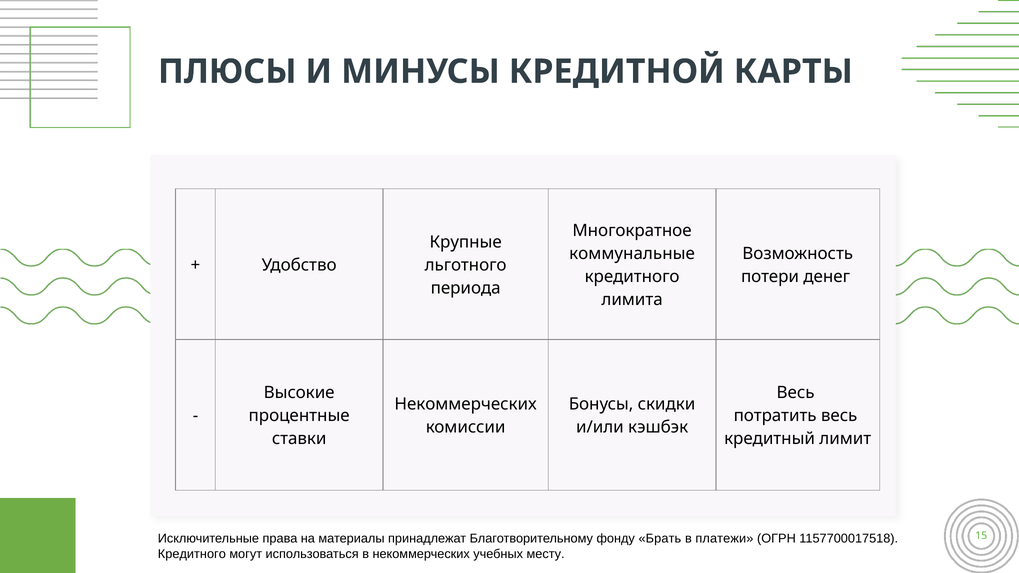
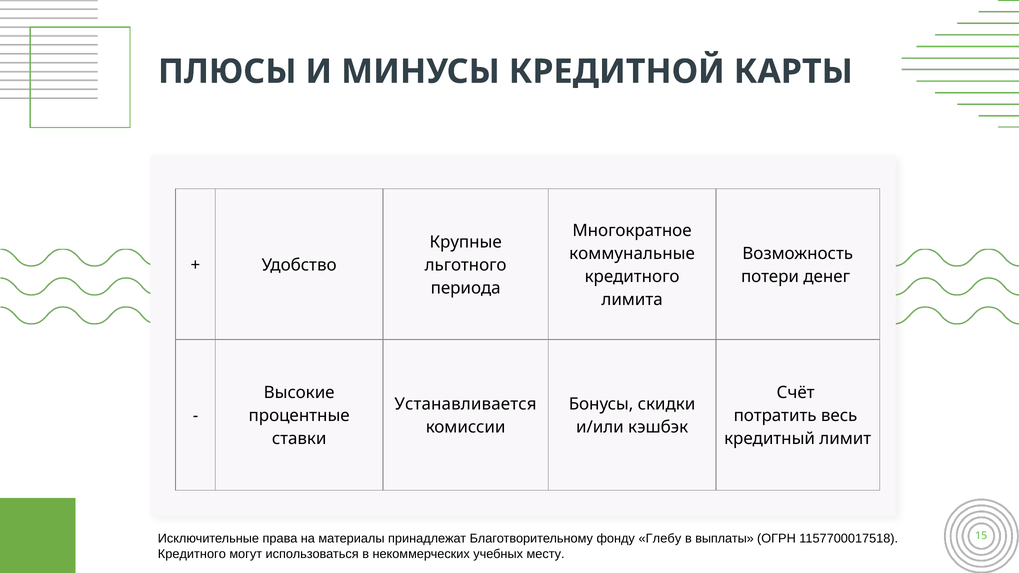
Весь: Весь -> Счёт (796, 393)
Некоммерческих: Некоммерческих -> Устанавливается (466, 404)
Брать: Брать -> Глебу (660, 539)
платежи: платежи -> выплаты (725, 539)
